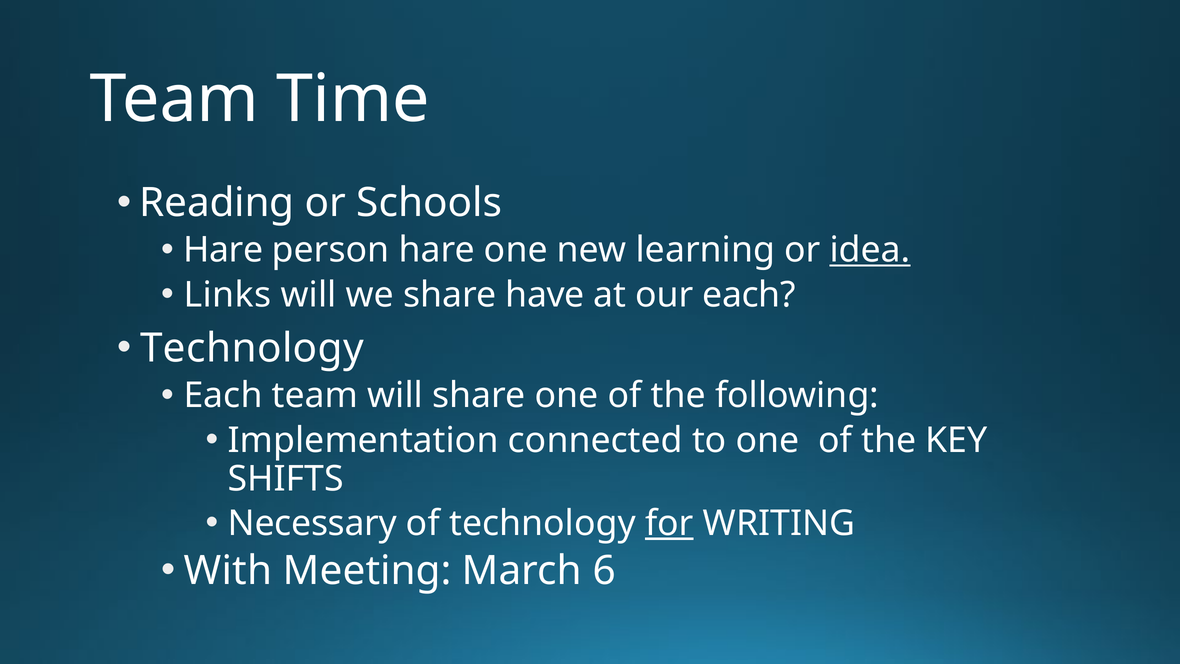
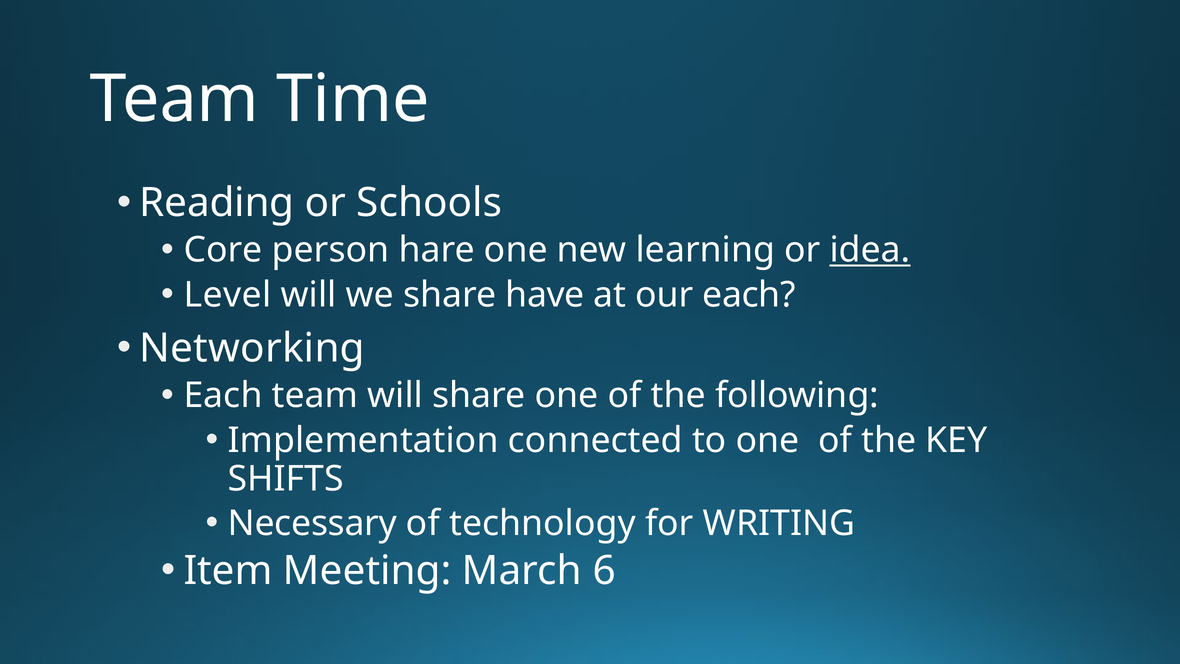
Hare: Hare -> Core (223, 250)
Links: Links -> Level (227, 295)
Technology: Technology -> Networking (252, 348)
for underline: present -> none (669, 523)
With: With -> Item (228, 570)
